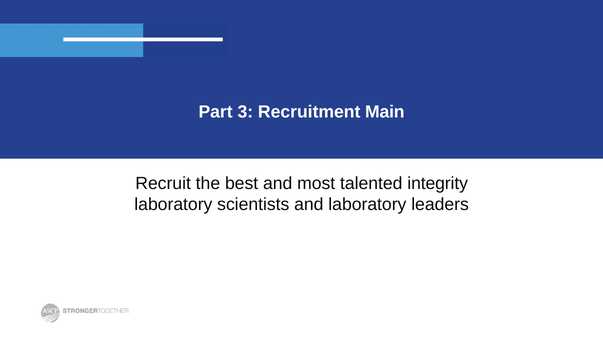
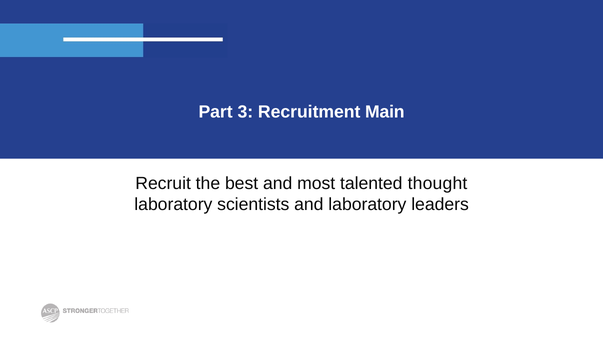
integrity: integrity -> thought (437, 184)
